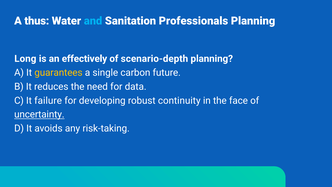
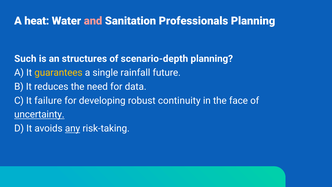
thus: thus -> heat (37, 21)
and colour: light blue -> pink (93, 21)
Long: Long -> Such (25, 59)
effectively: effectively -> structures (84, 59)
carbon: carbon -> rainfall (135, 73)
any underline: none -> present (73, 128)
